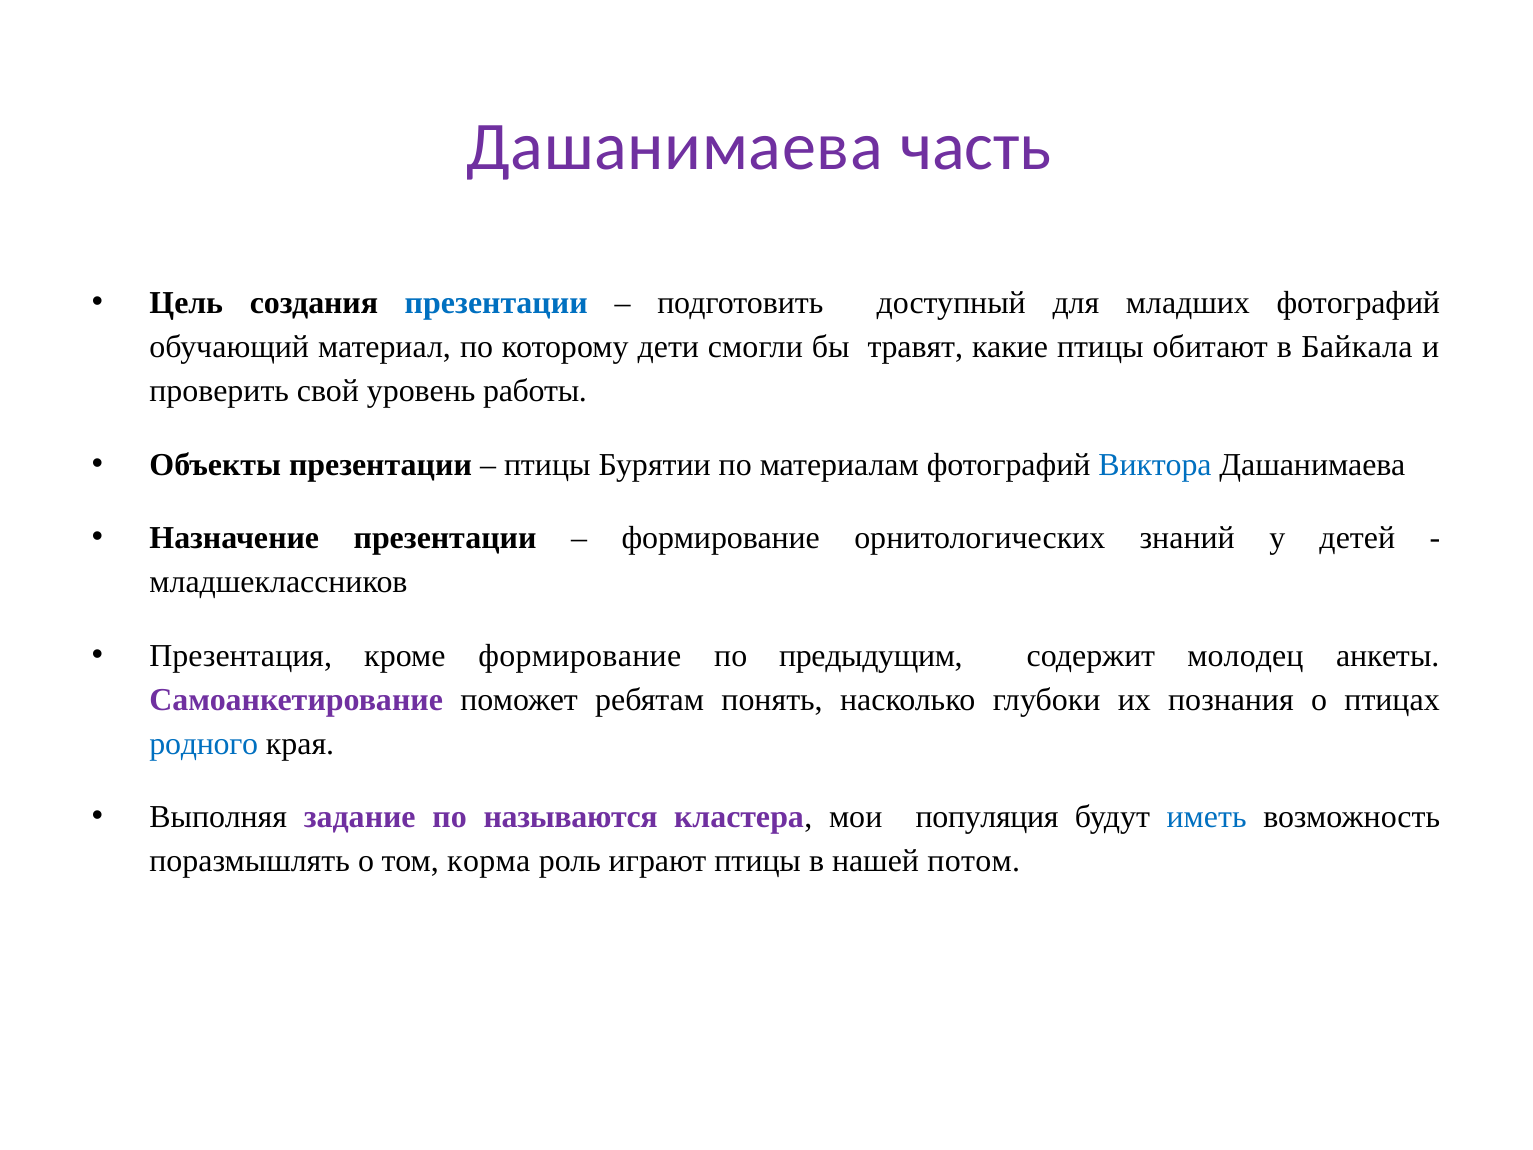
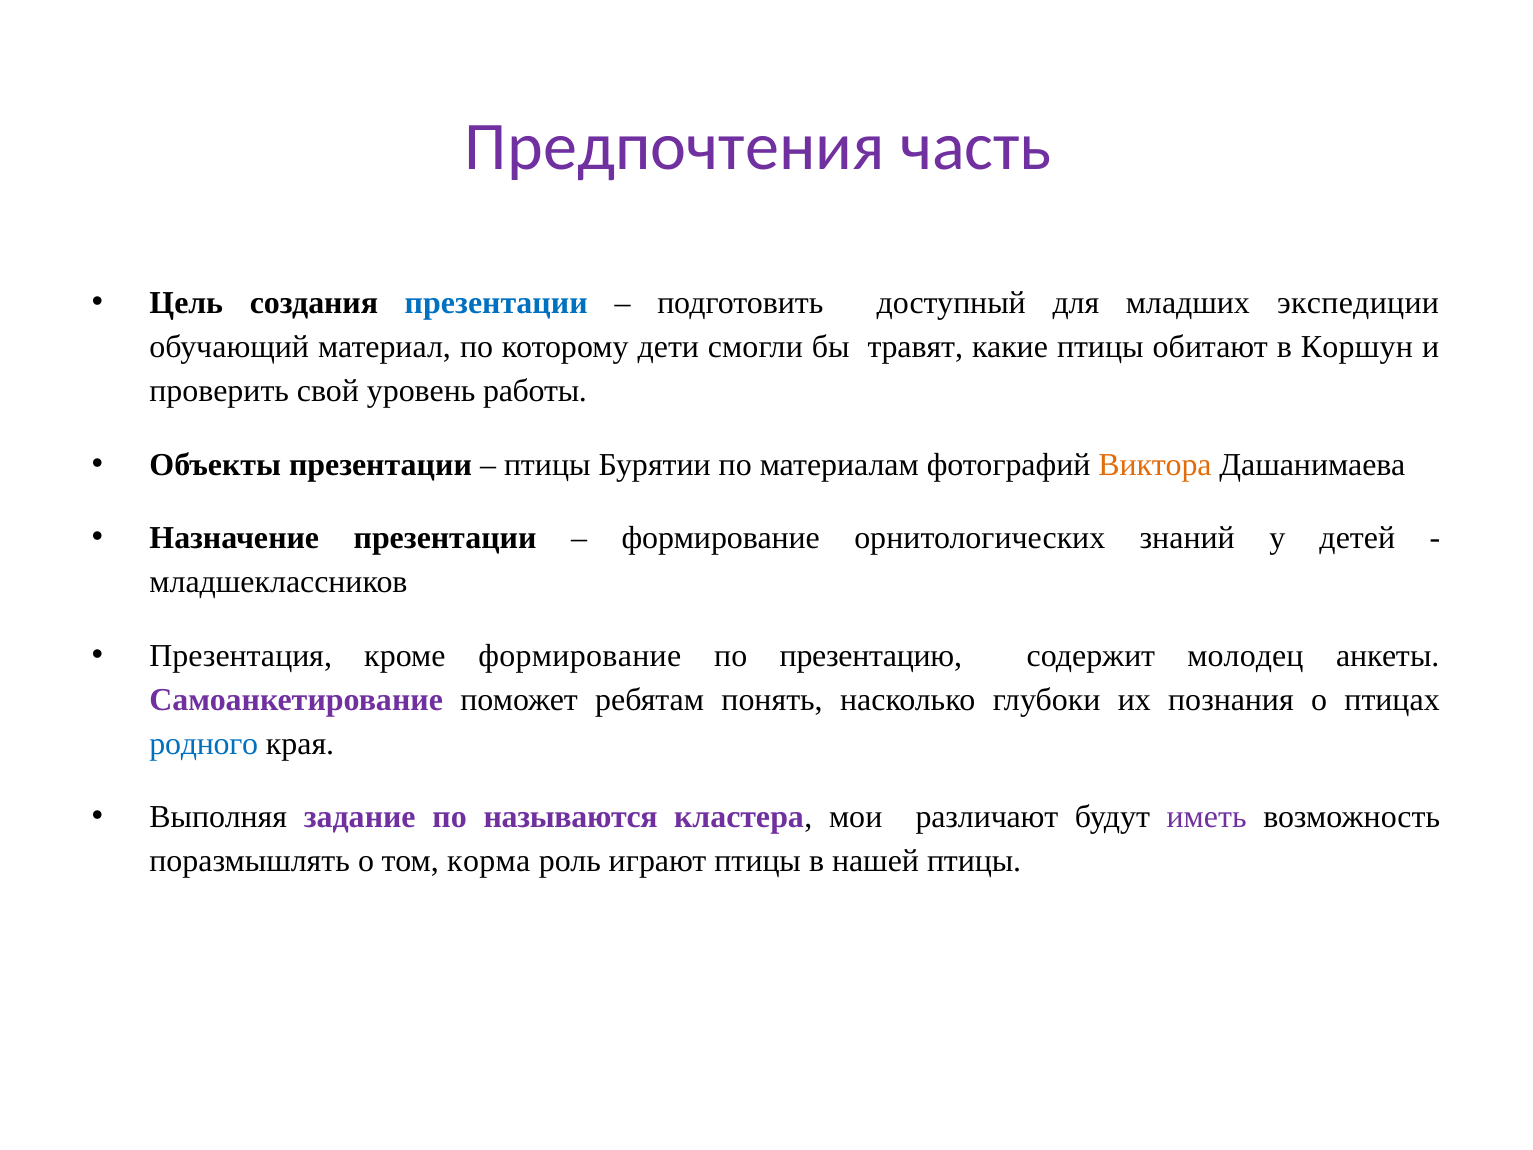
Дашанимаева: Дашанимаева -> Предпочтения (675, 147)
младших фотографий: фотографий -> экспедиции (1358, 303)
Байкала: Байкала -> Коршун (1357, 347)
Виктора colour: blue -> orange (1155, 465)
предыдущим: предыдущим -> презентацию (871, 656)
популяция: популяция -> различают (987, 817)
иметь colour: blue -> purple (1207, 817)
нашей потом: потом -> птицы (974, 861)
